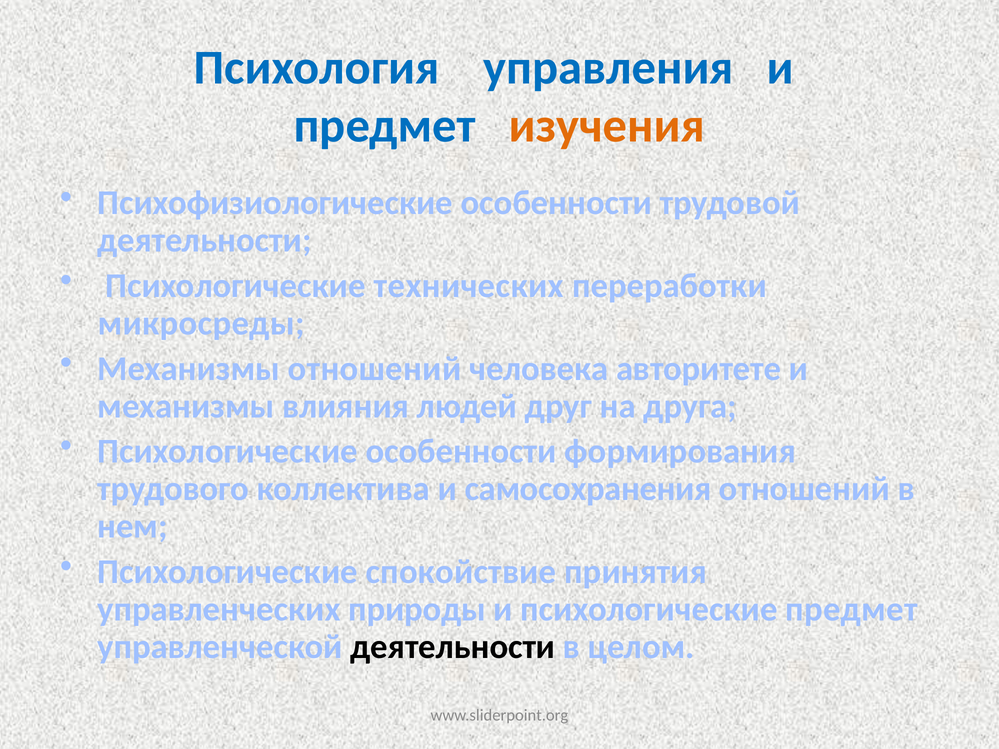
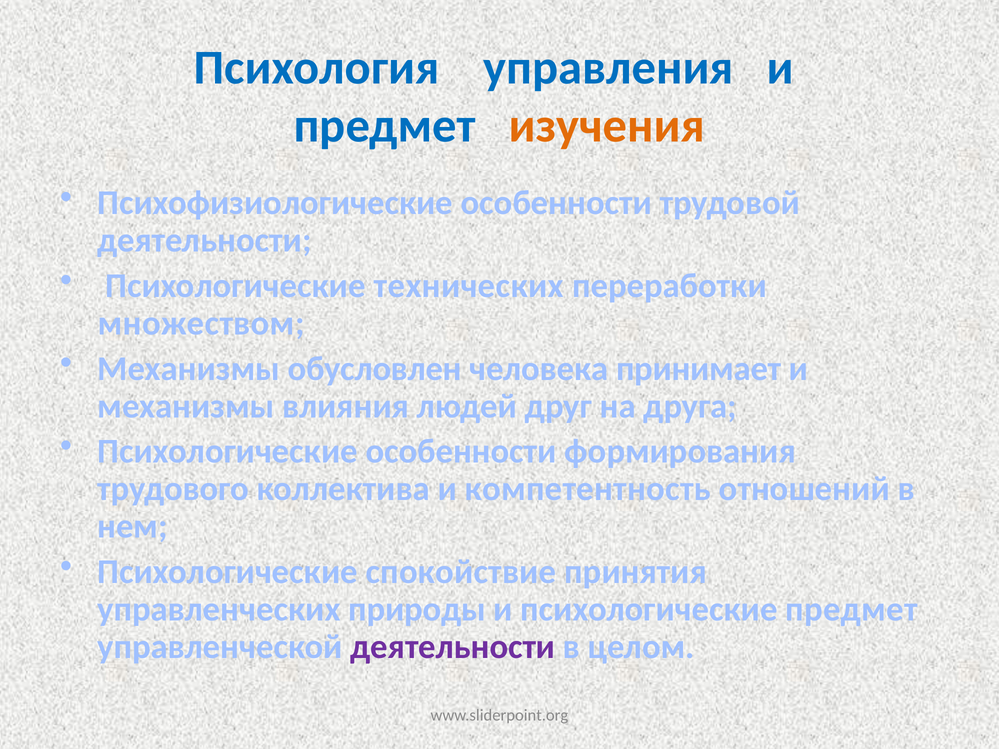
микросреды: микросреды -> множеством (201, 323)
Механизмы отношений: отношений -> обусловлен (375, 369)
авторитете: авторитете -> принимает (699, 369)
самосохранения: самосохранения -> компетентность (588, 489)
деятельности colour: black -> purple (453, 647)
